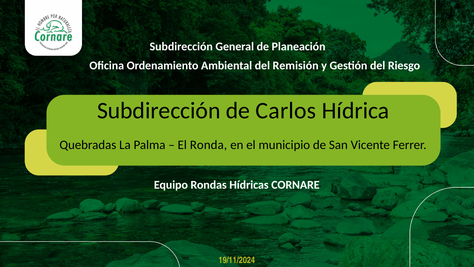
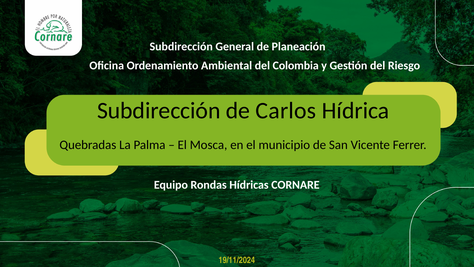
Remisión: Remisión -> Colombia (296, 65)
Ronda: Ronda -> Mosca (209, 145)
